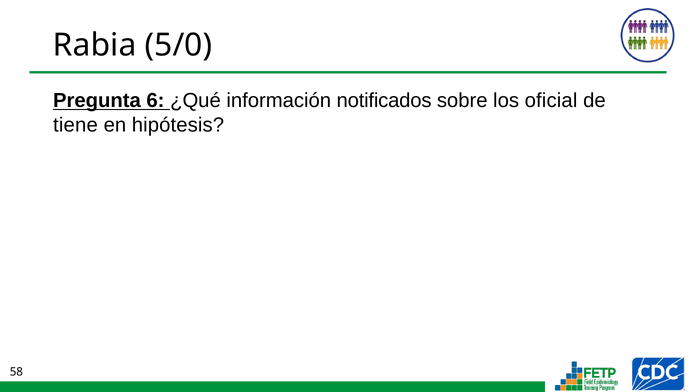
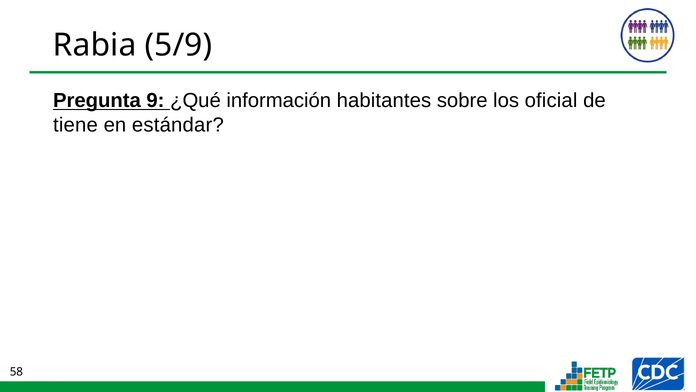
5/0: 5/0 -> 5/9 (178, 45)
6: 6 -> 9 (155, 101)
notificados: notificados -> habitantes (384, 101)
hipótesis: hipótesis -> estándar (178, 125)
